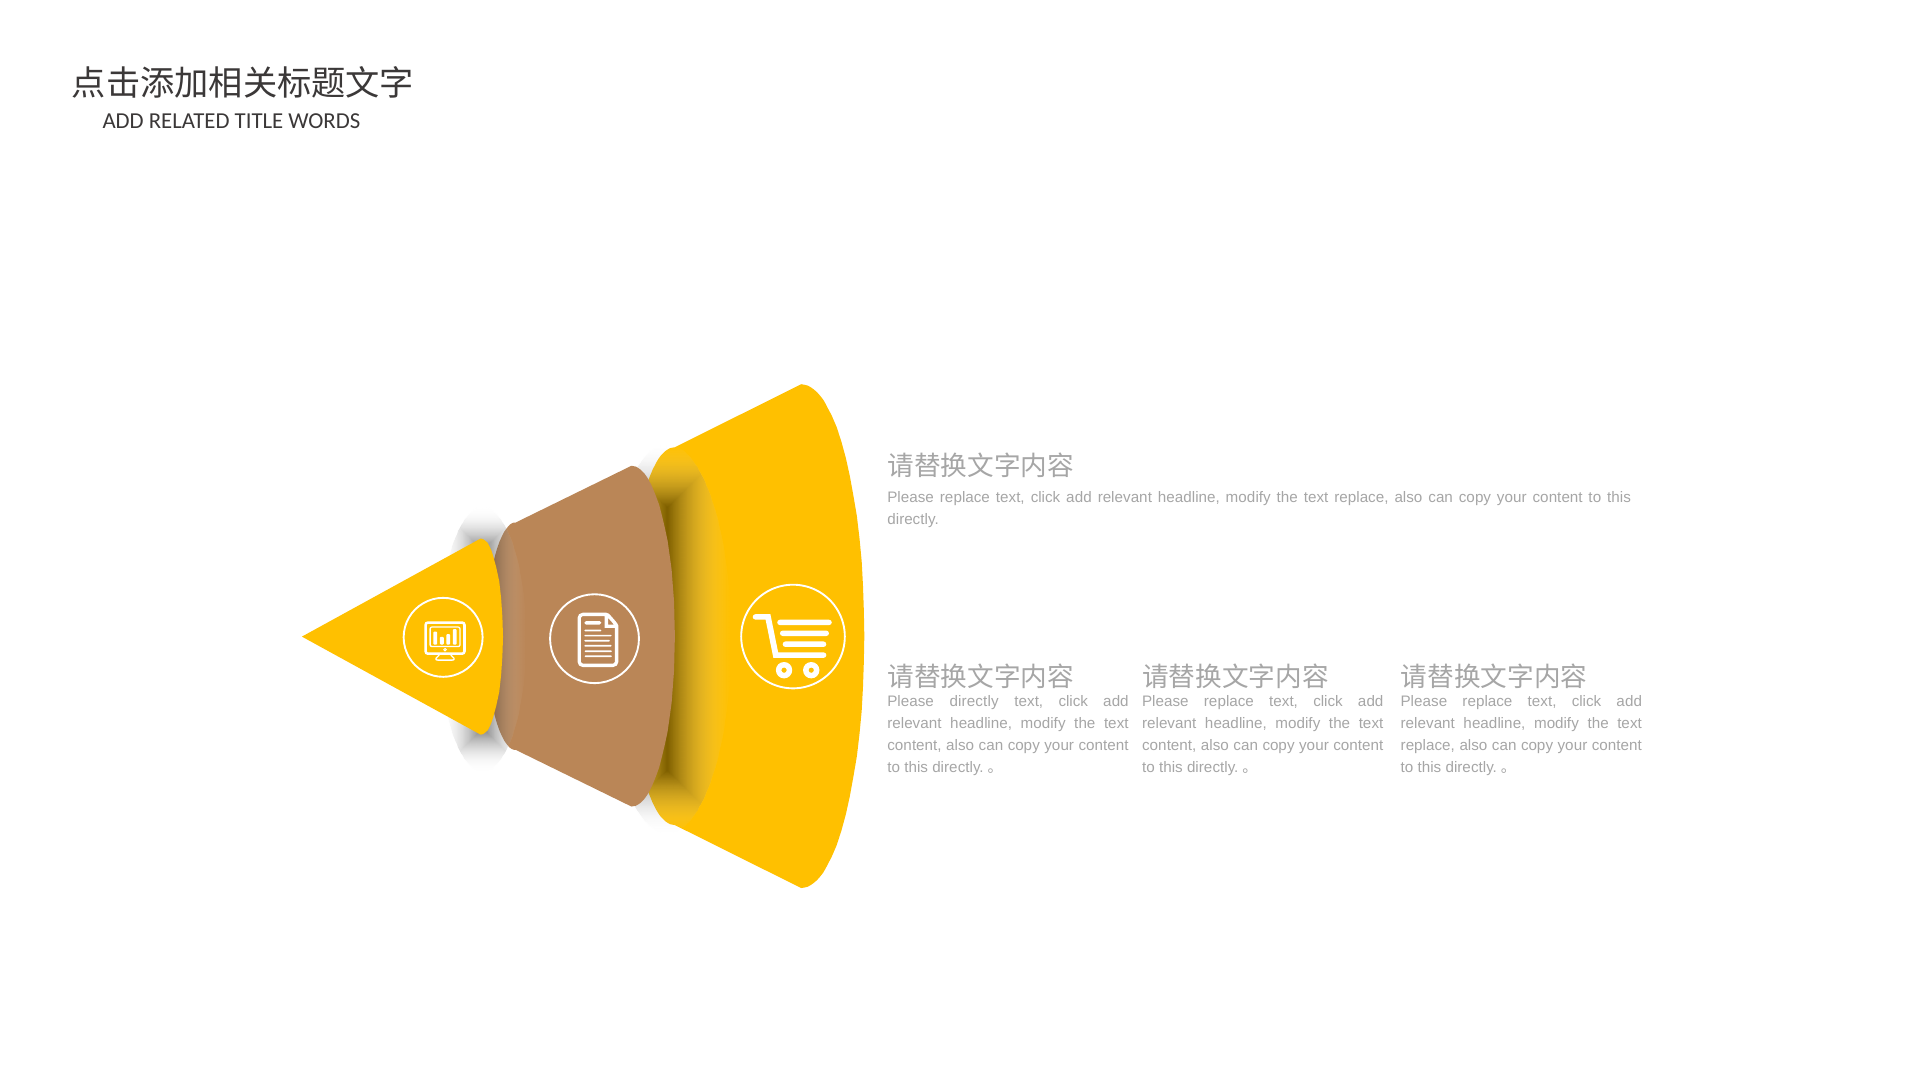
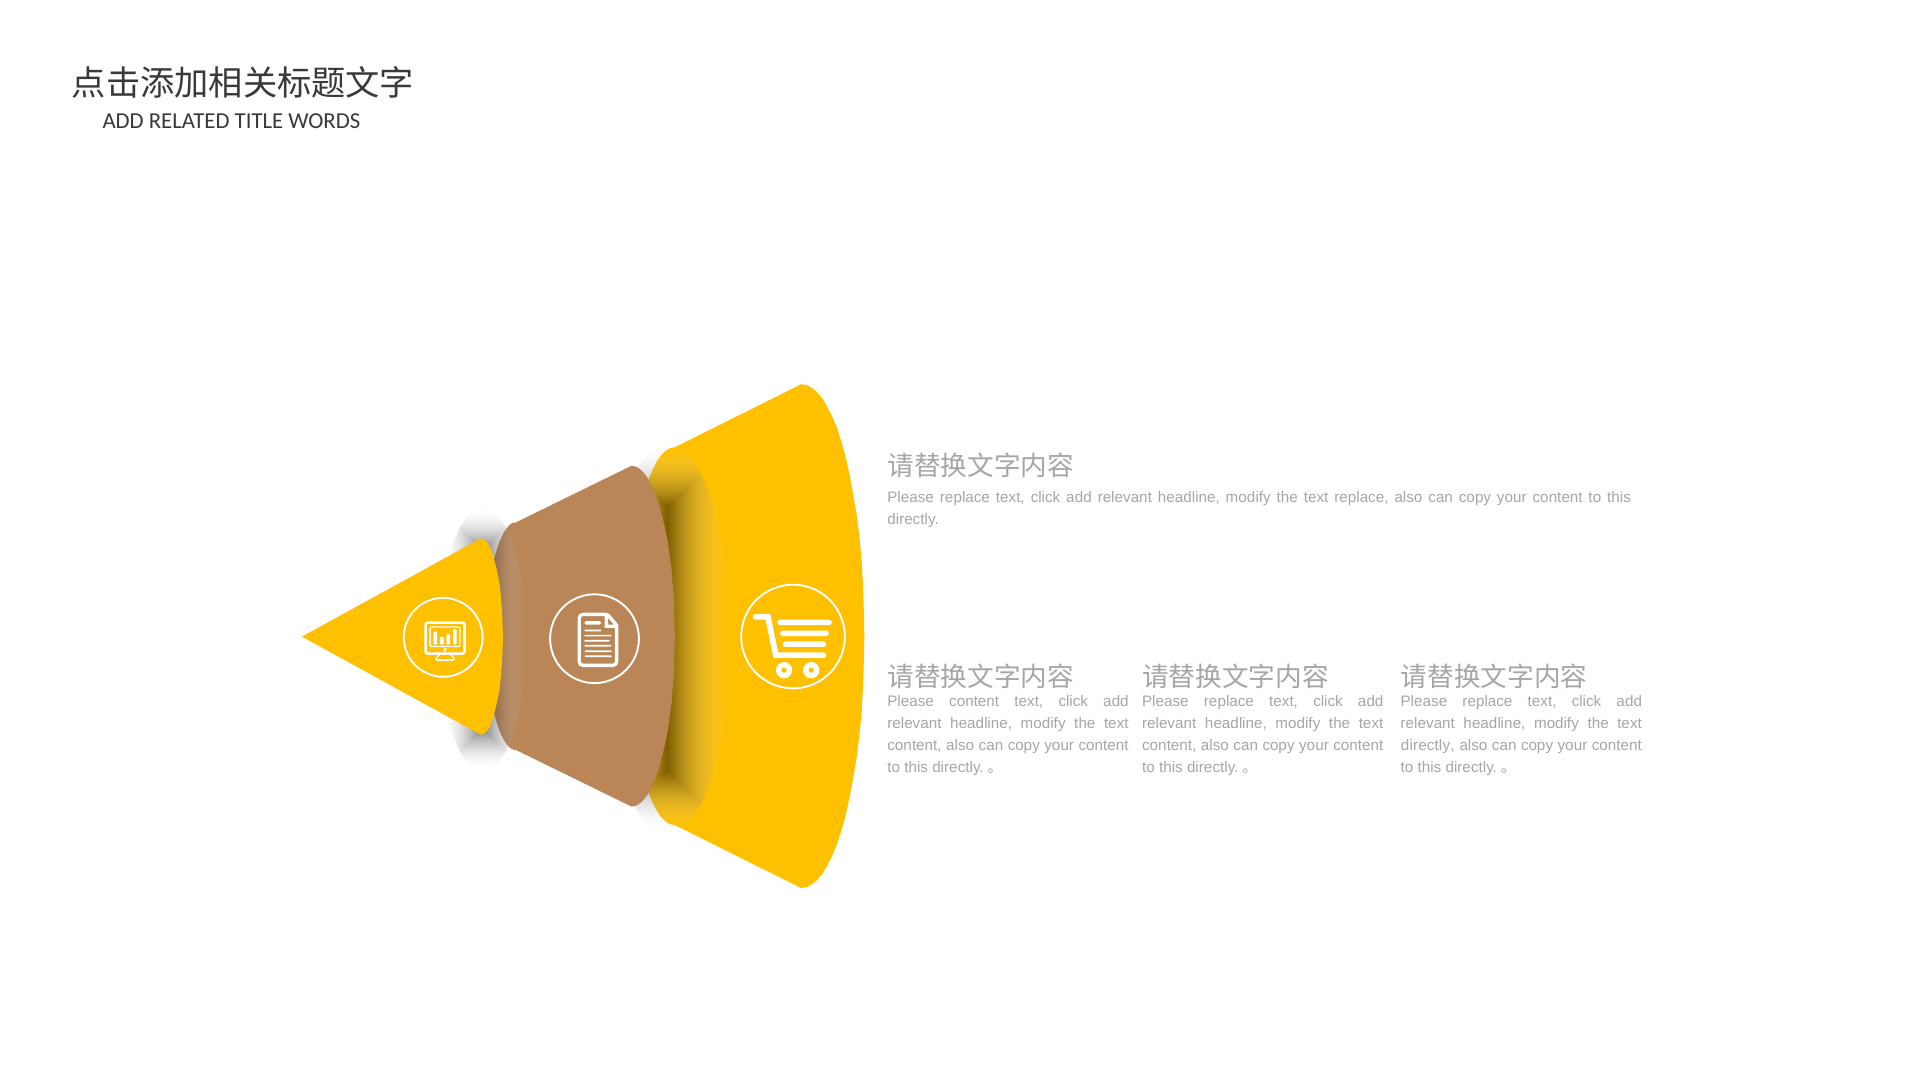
Please directly: directly -> content (974, 702)
replace: replace -> directly (1428, 745)
